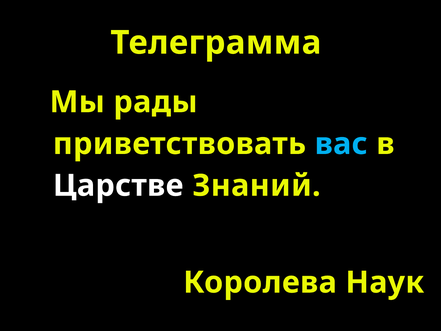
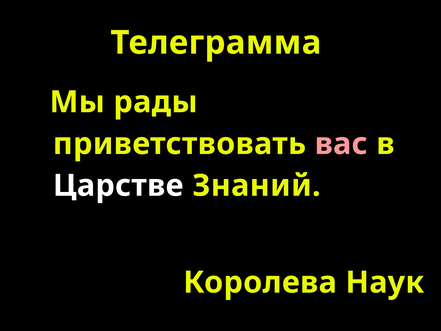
вас colour: light blue -> pink (341, 144)
